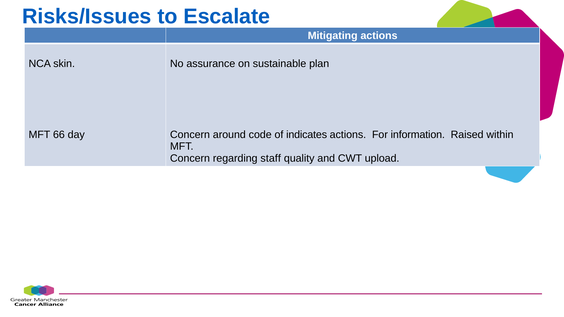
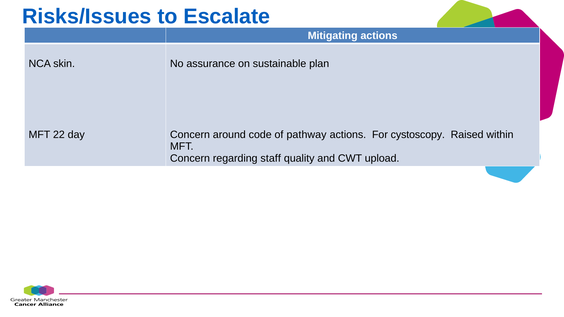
66: 66 -> 22 (59, 135)
indicates: indicates -> pathway (307, 135)
information: information -> cystoscopy (418, 135)
